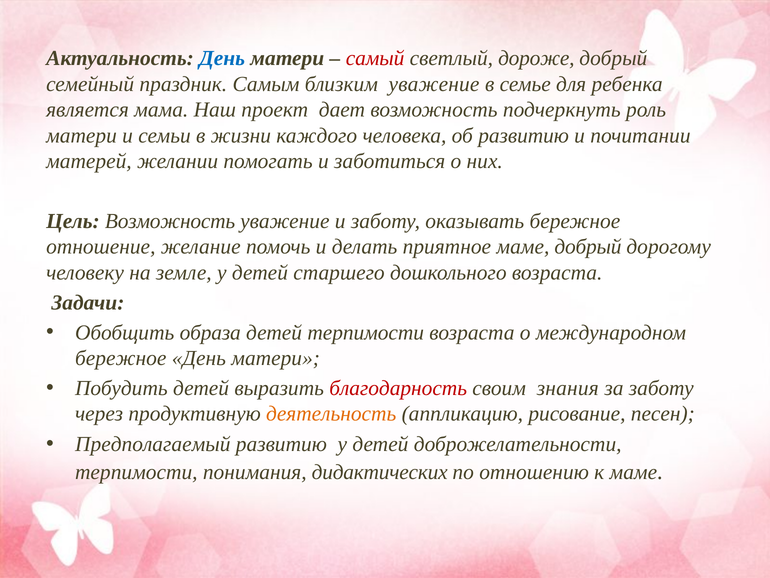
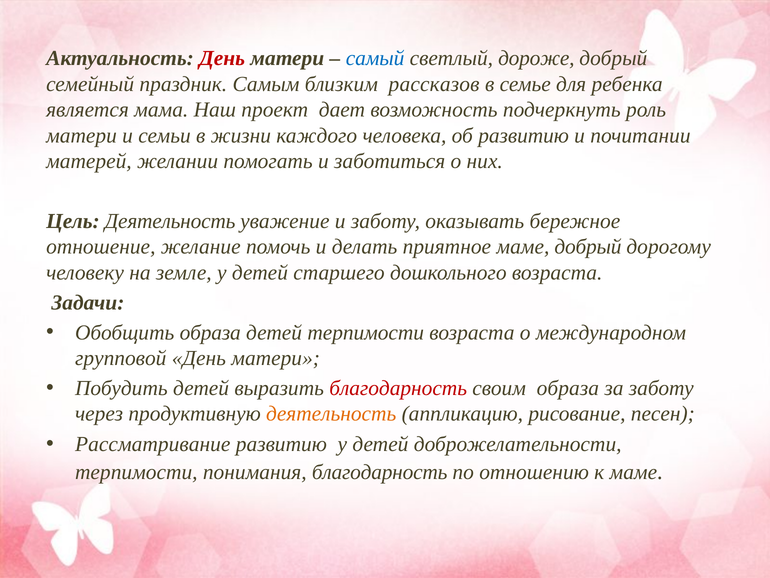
День colour: blue -> red (222, 58)
самый colour: red -> blue (375, 58)
близким уважение: уважение -> рассказов (434, 84)
Цель Возможность: Возможность -> Деятельность (170, 221)
бережное: бережное -> групповой (121, 358)
своим знания: знания -> образа (568, 388)
Предполагаемый: Предполагаемый -> Рассматривание (153, 444)
понимания дидактических: дидактических -> благодарность (380, 472)
